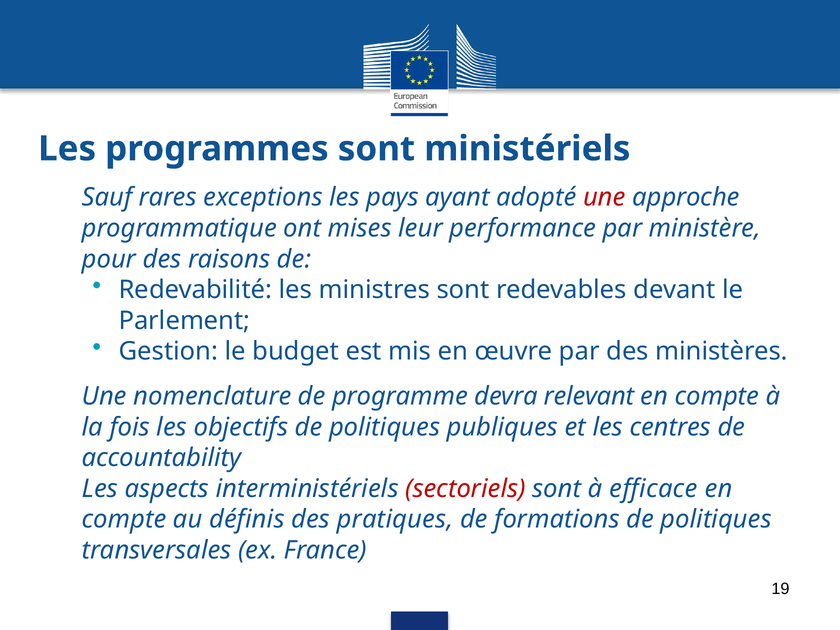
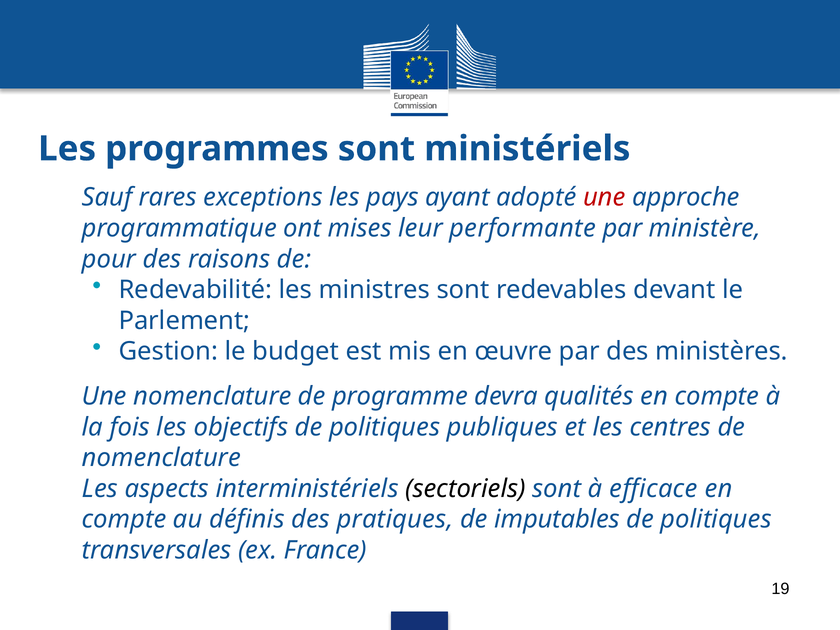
performance: performance -> performante (523, 228)
relevant: relevant -> qualités (589, 396)
accountability: accountability -> nomenclature (161, 458)
sectoriels colour: red -> black (465, 489)
formations: formations -> imputables (557, 519)
